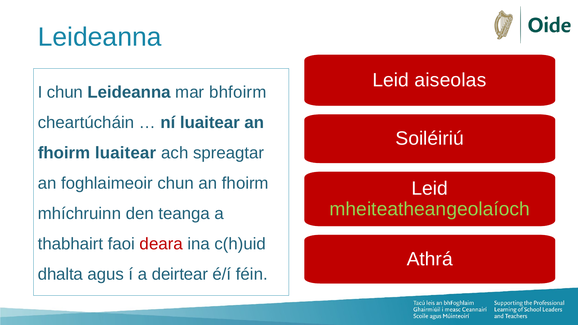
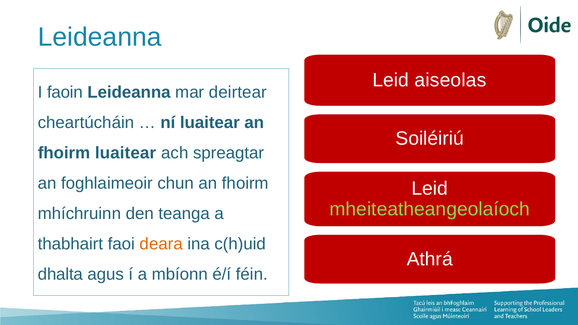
I chun: chun -> faoin (65, 92)
bhfoirm: bhfoirm -> deirtear (238, 92)
deara colour: red -> orange (161, 244)
deirtear: deirtear -> mbíonn (180, 274)
